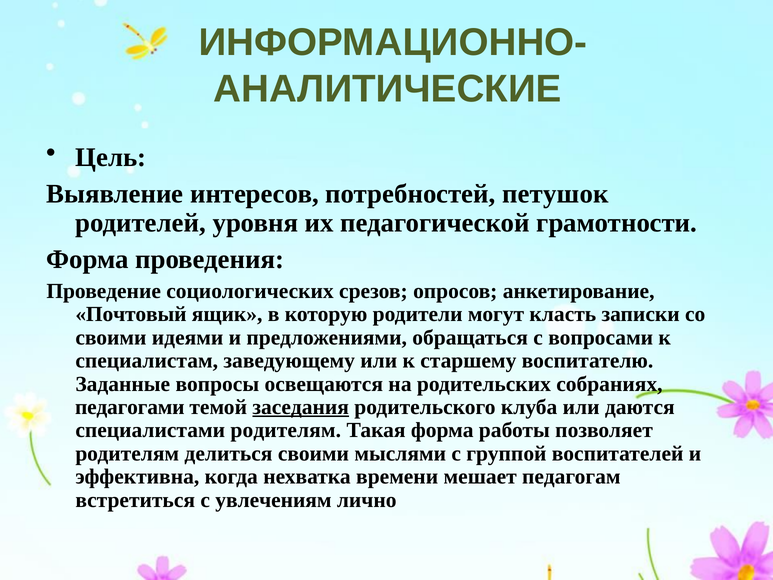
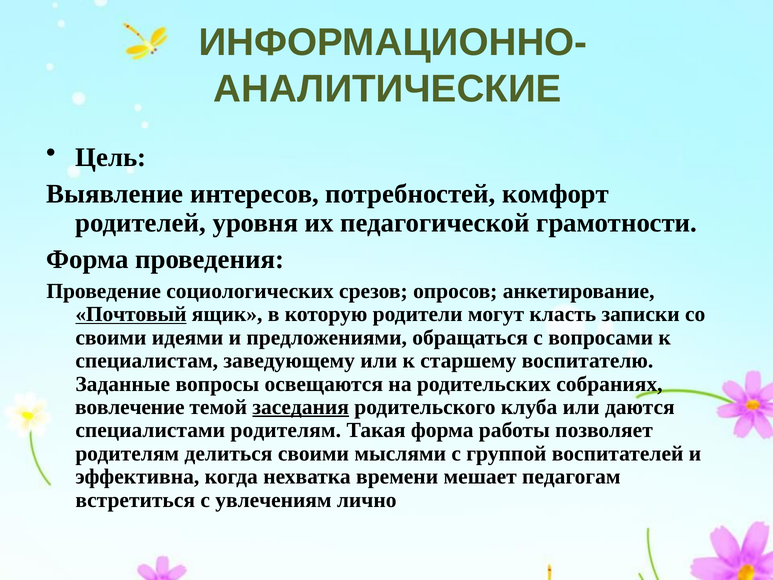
петушок: петушок -> комфорт (556, 194)
Почтовый underline: none -> present (131, 314)
педагогами: педагогами -> вовлечение (130, 407)
